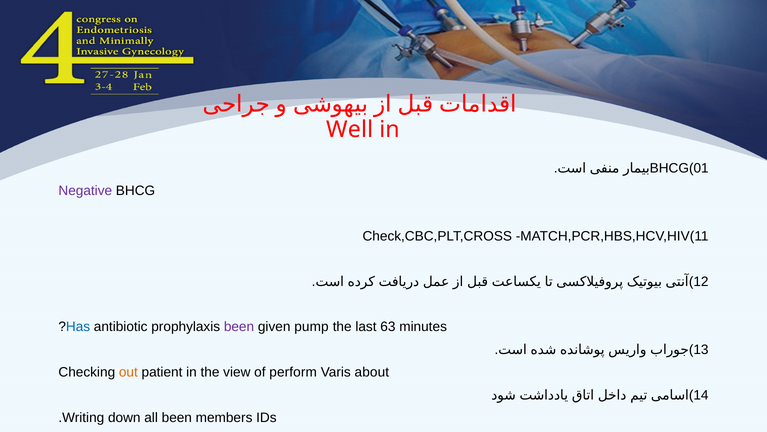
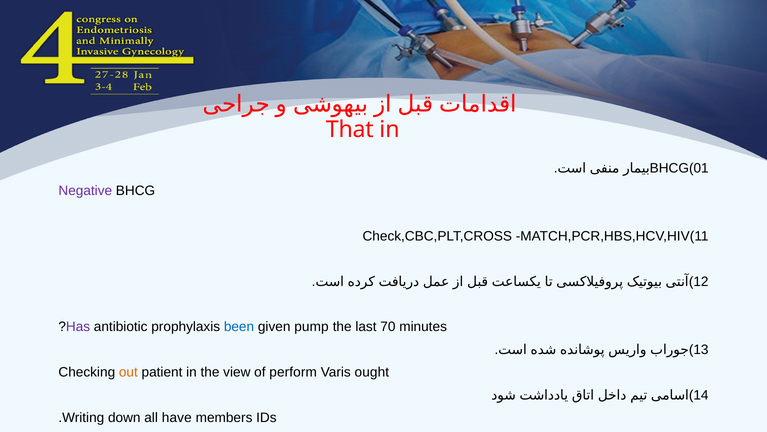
Well: Well -> That (350, 129)
Has colour: blue -> purple (78, 327)
been colour: purple -> blue (239, 327)
63: 63 -> 70 (388, 327)
about: about -> ought (372, 372)
all been: been -> have (177, 417)
